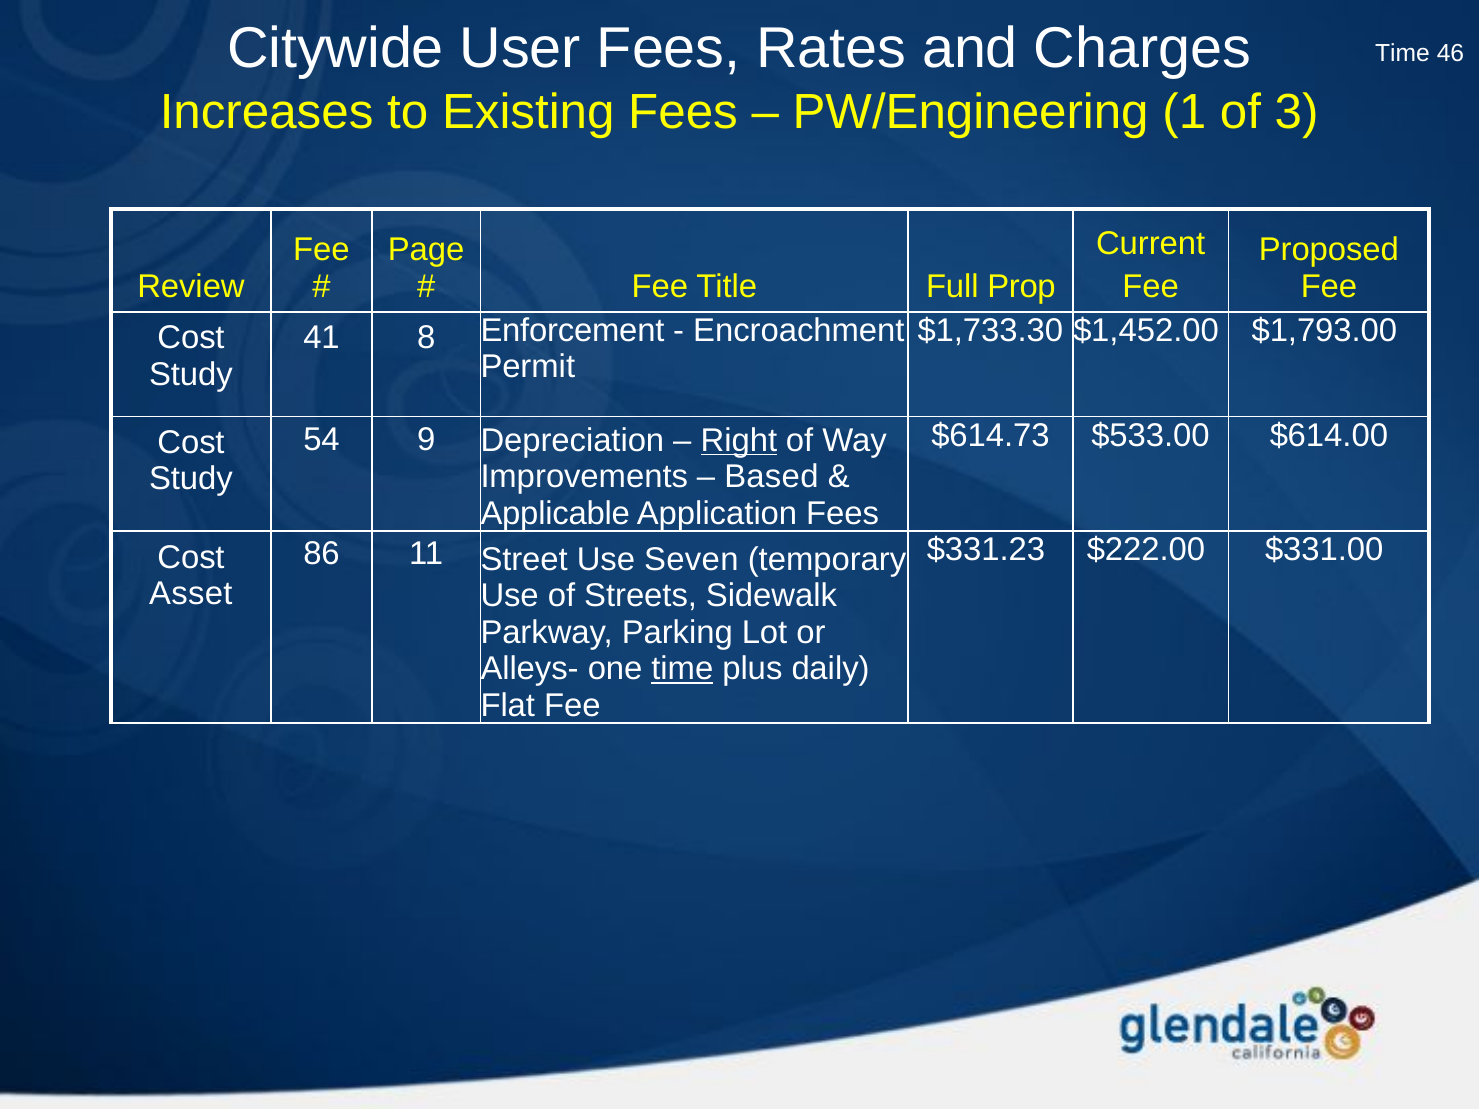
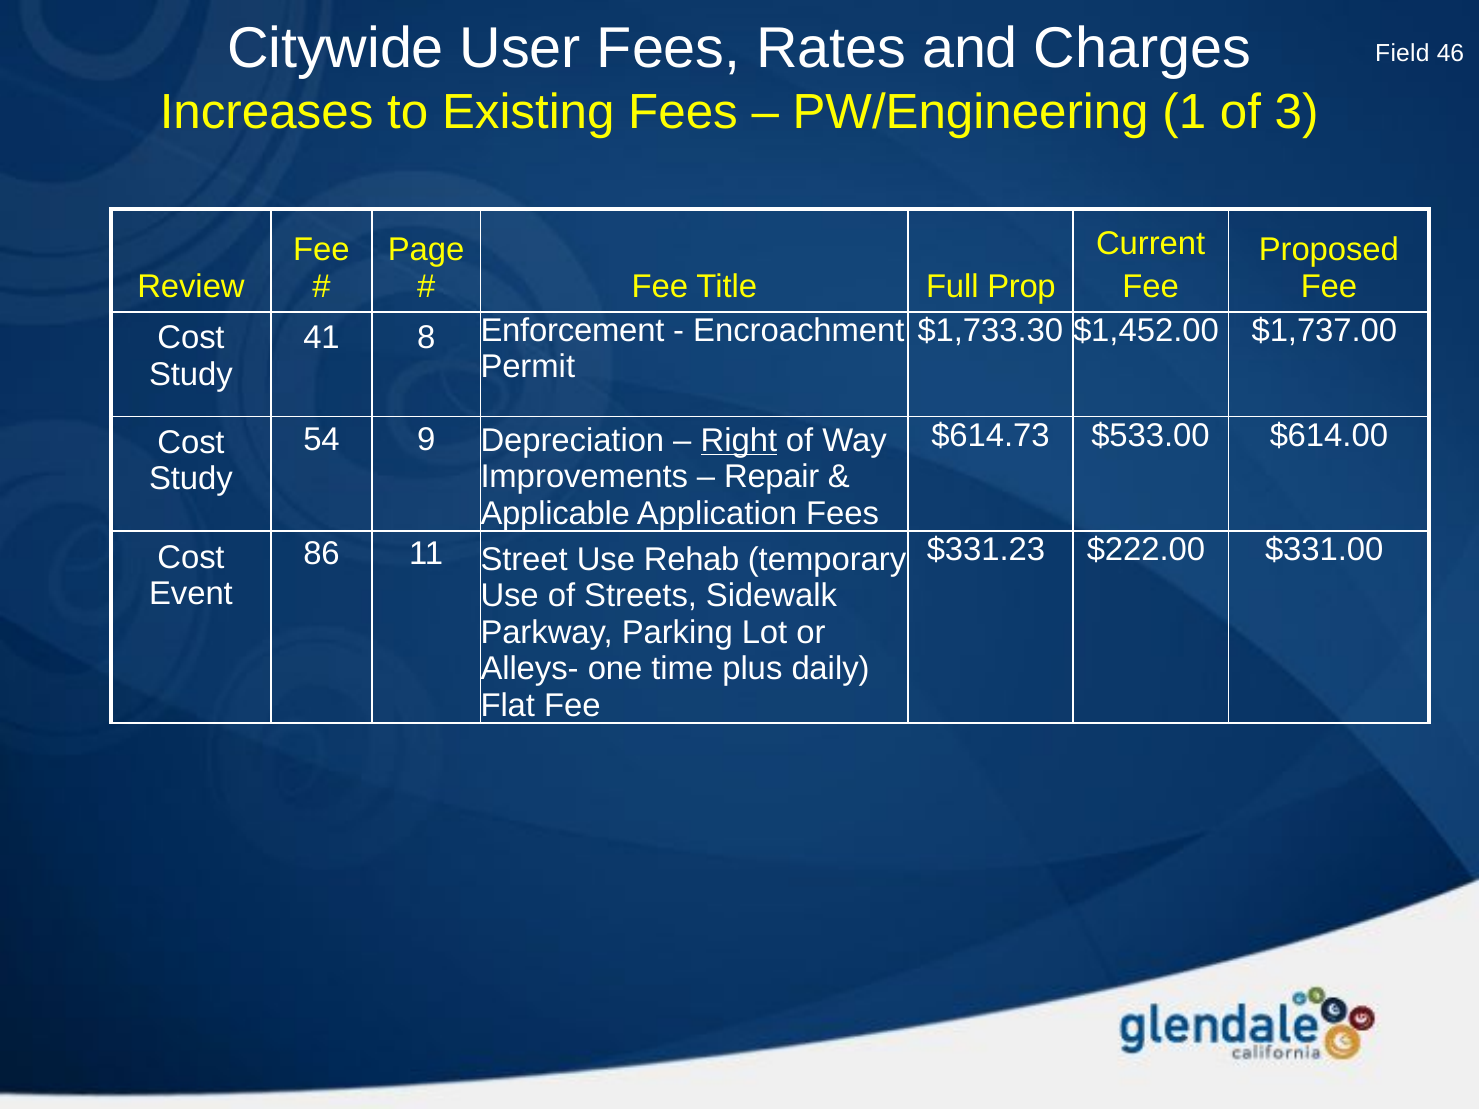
Time: Time -> Field (1402, 53)
$1,793.00: $1,793.00 -> $1,737.00 (1324, 331)
Based: Based -> Repair (772, 477)
Seven: Seven -> Rehab (692, 559)
Asset: Asset -> Event (191, 594)
time underline: present -> none (682, 669)
